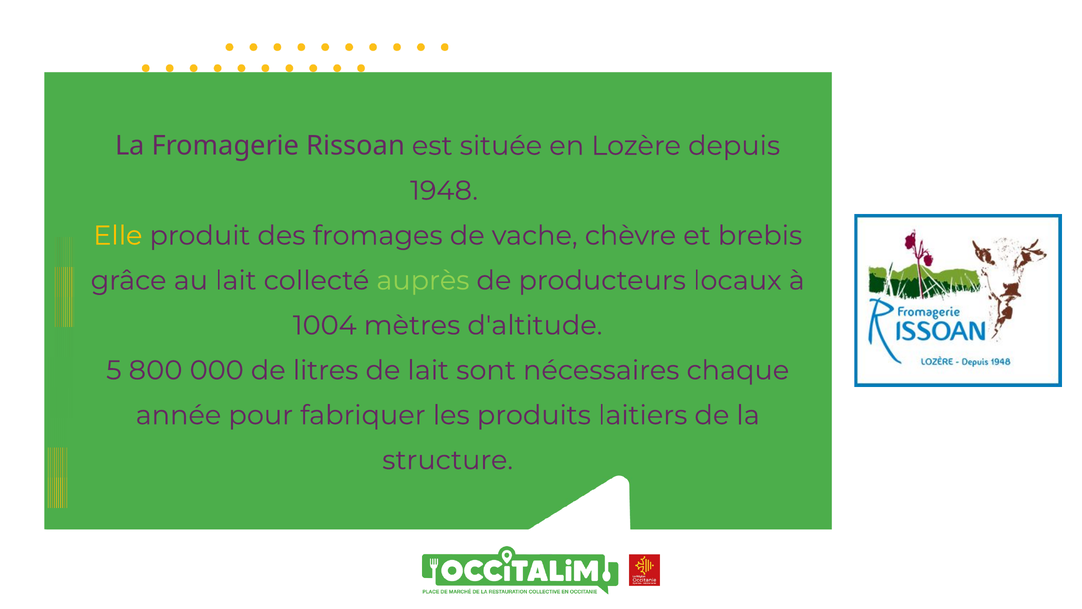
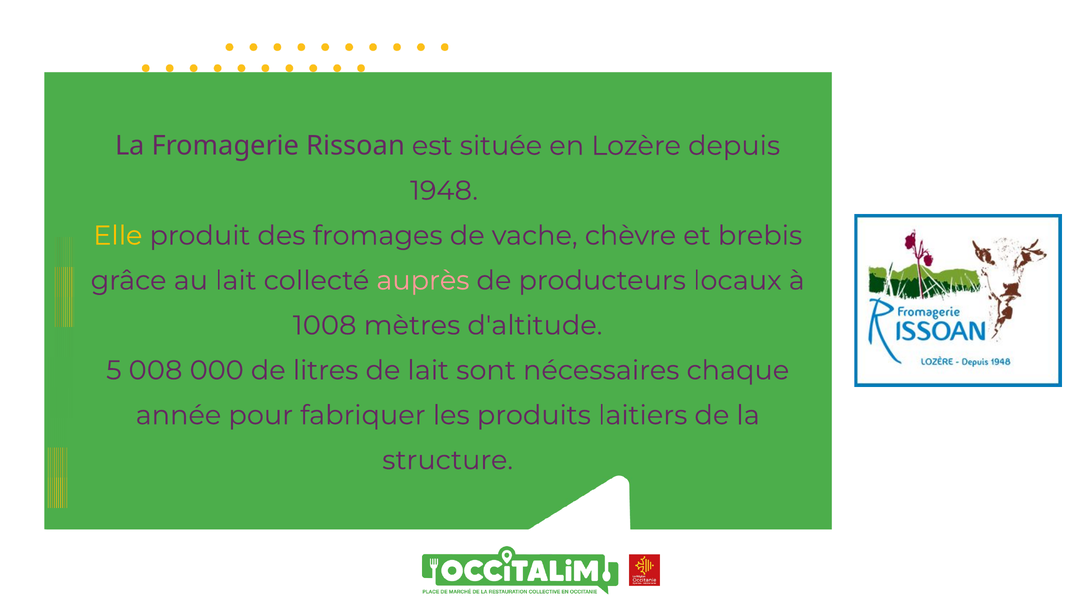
auprès colour: light green -> pink (423, 280)
1004: 1004 -> 1008 (325, 325)
800: 800 -> 008 (156, 370)
